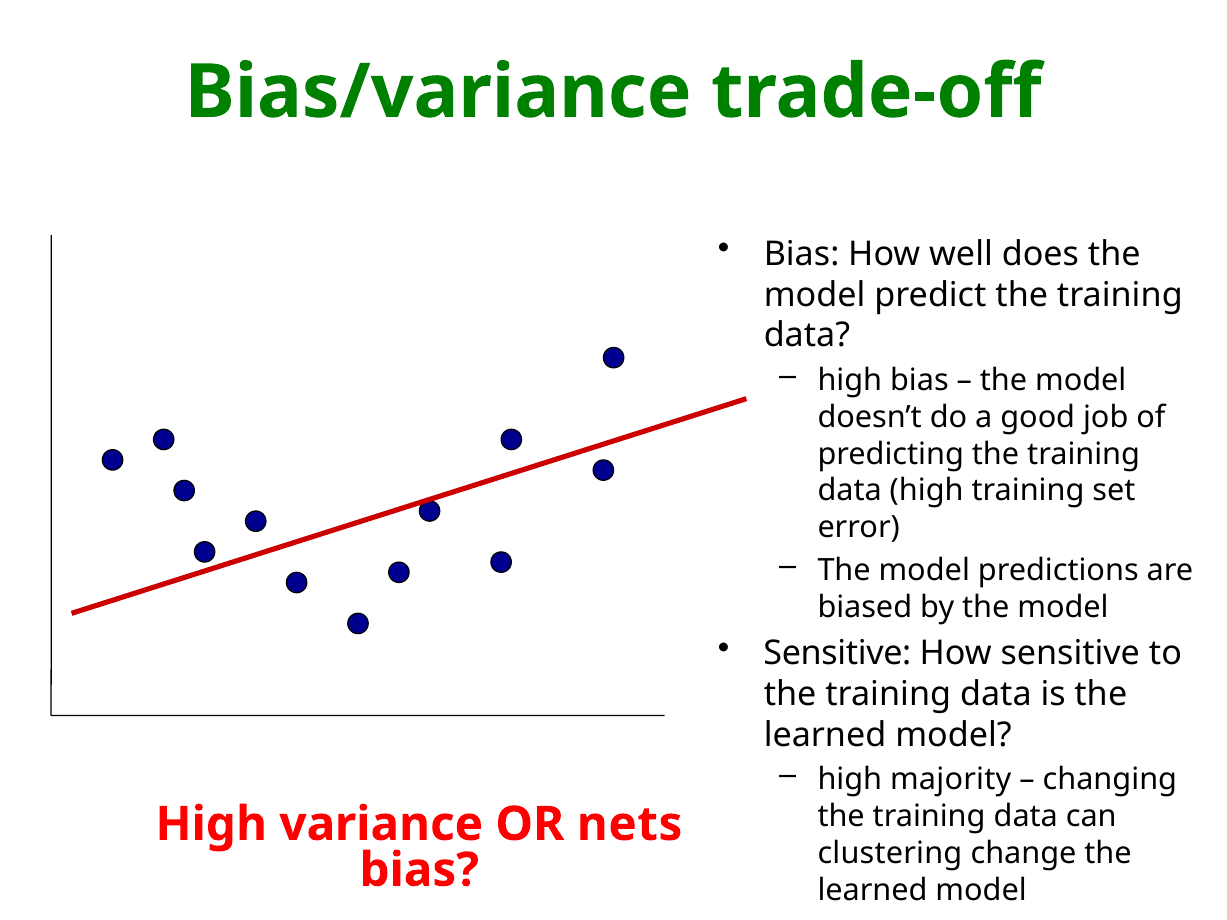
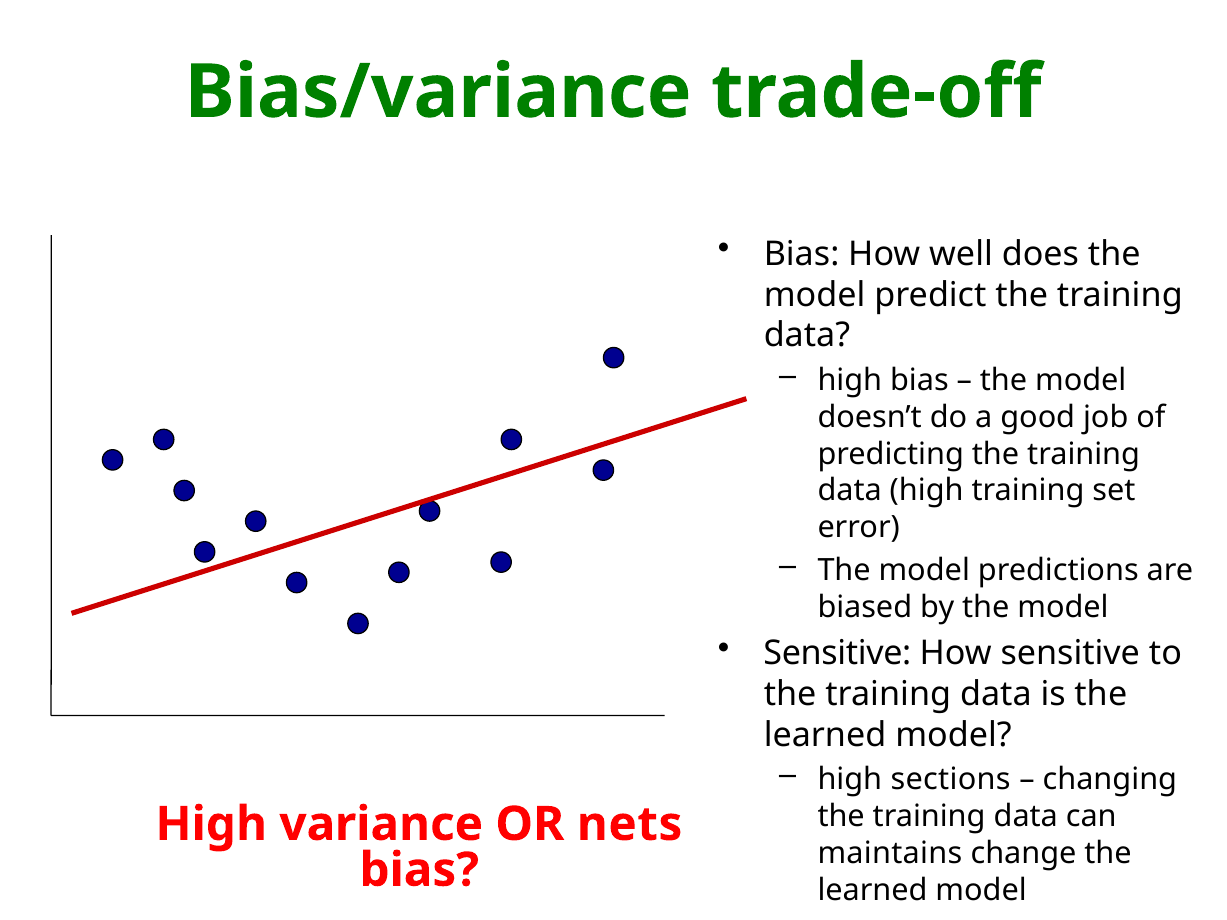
majority: majority -> sections (951, 780)
clustering: clustering -> maintains (890, 854)
